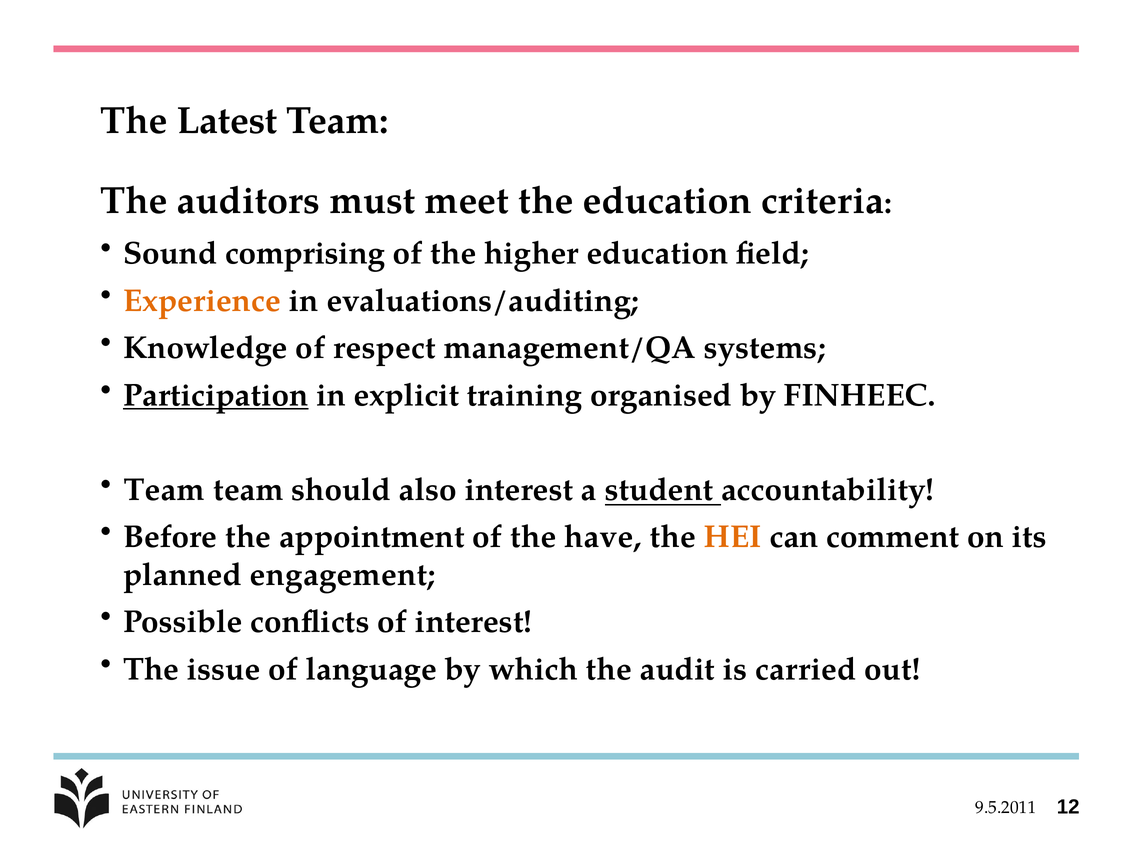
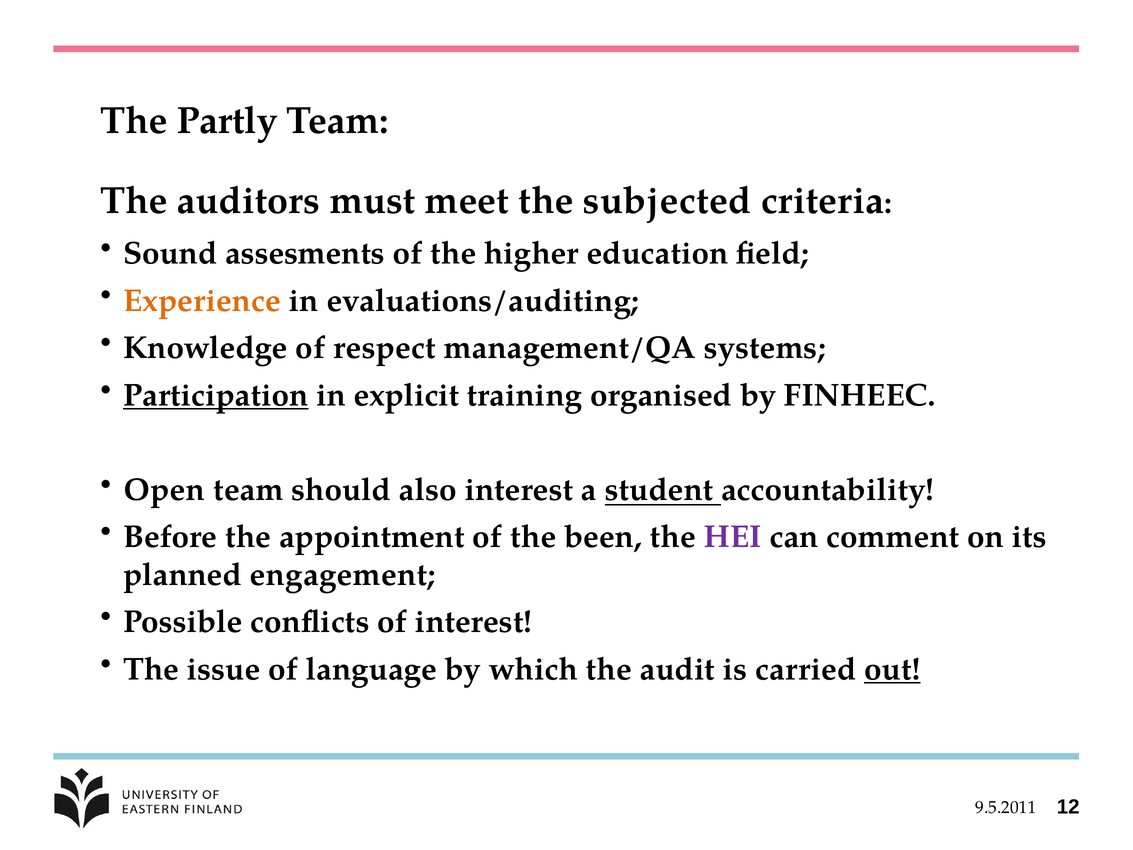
Latest: Latest -> Partly (227, 121)
the education: education -> subjected (667, 201)
comprising: comprising -> assesments (305, 253)
Team: Team -> Open (164, 490)
have: have -> been (603, 537)
HEI colour: orange -> purple (733, 537)
out underline: none -> present (892, 669)
